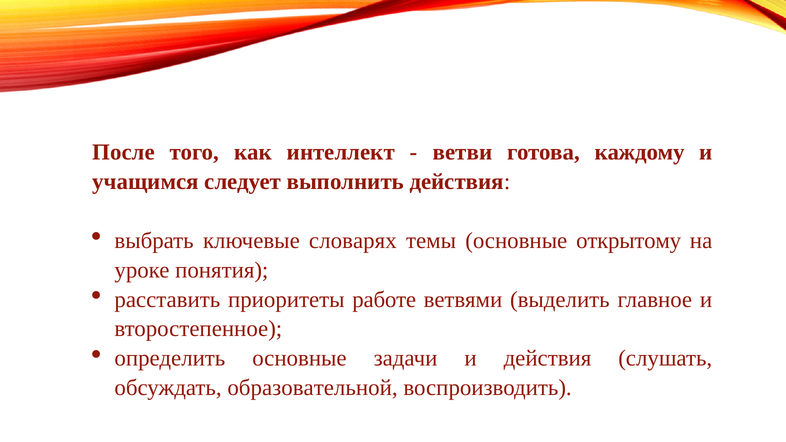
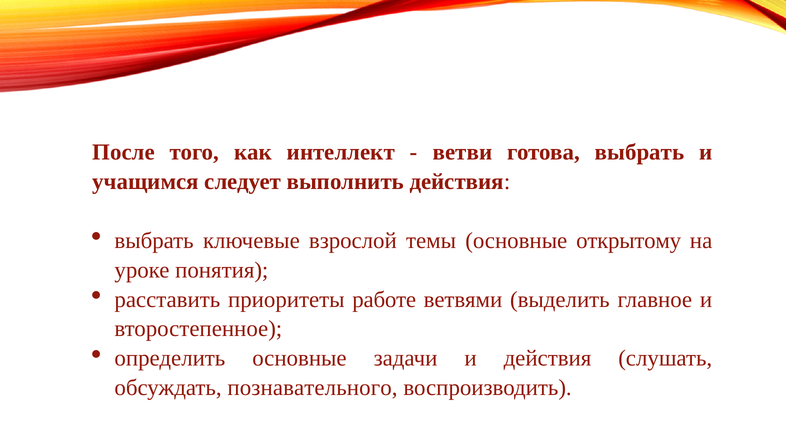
готова каждому: каждому -> выбрать (639, 152)
словарях: словарях -> взрослой (353, 241)
образовательной: образовательной -> познавательного (313, 388)
